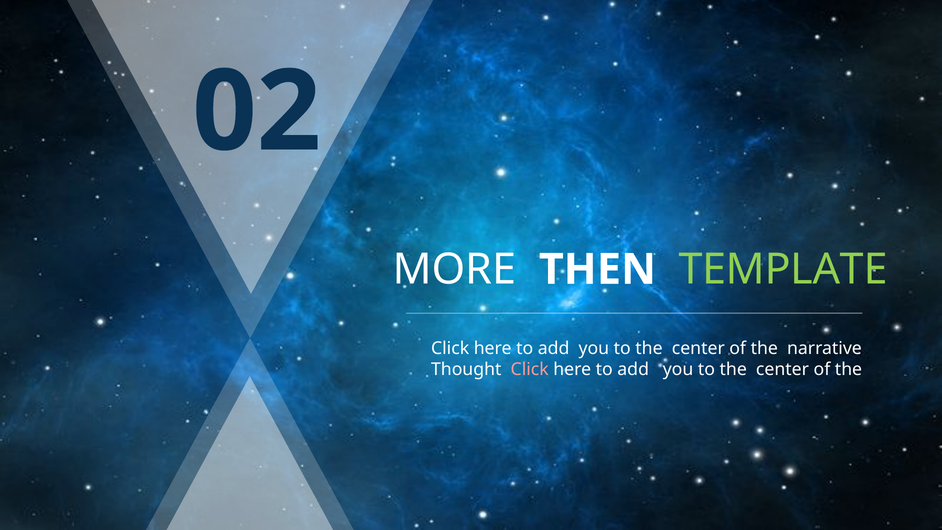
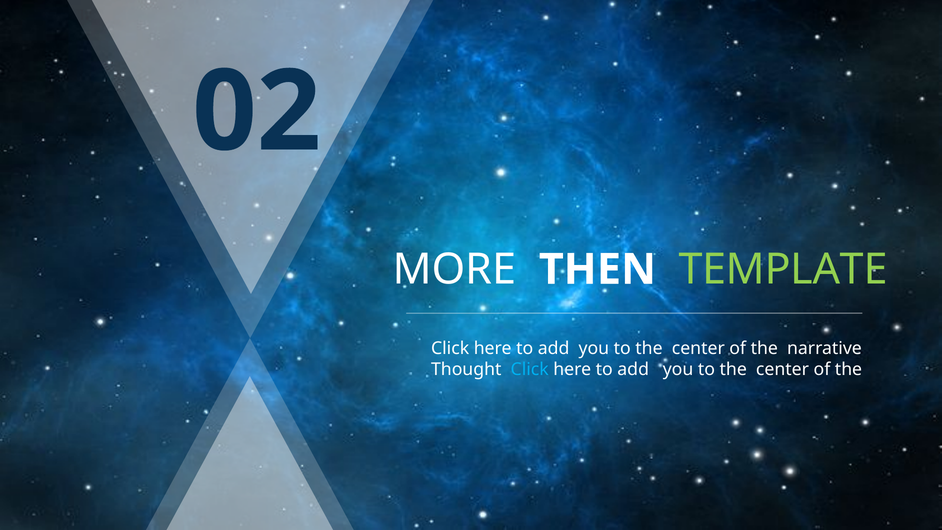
Click colour: pink -> light blue (530, 370)
